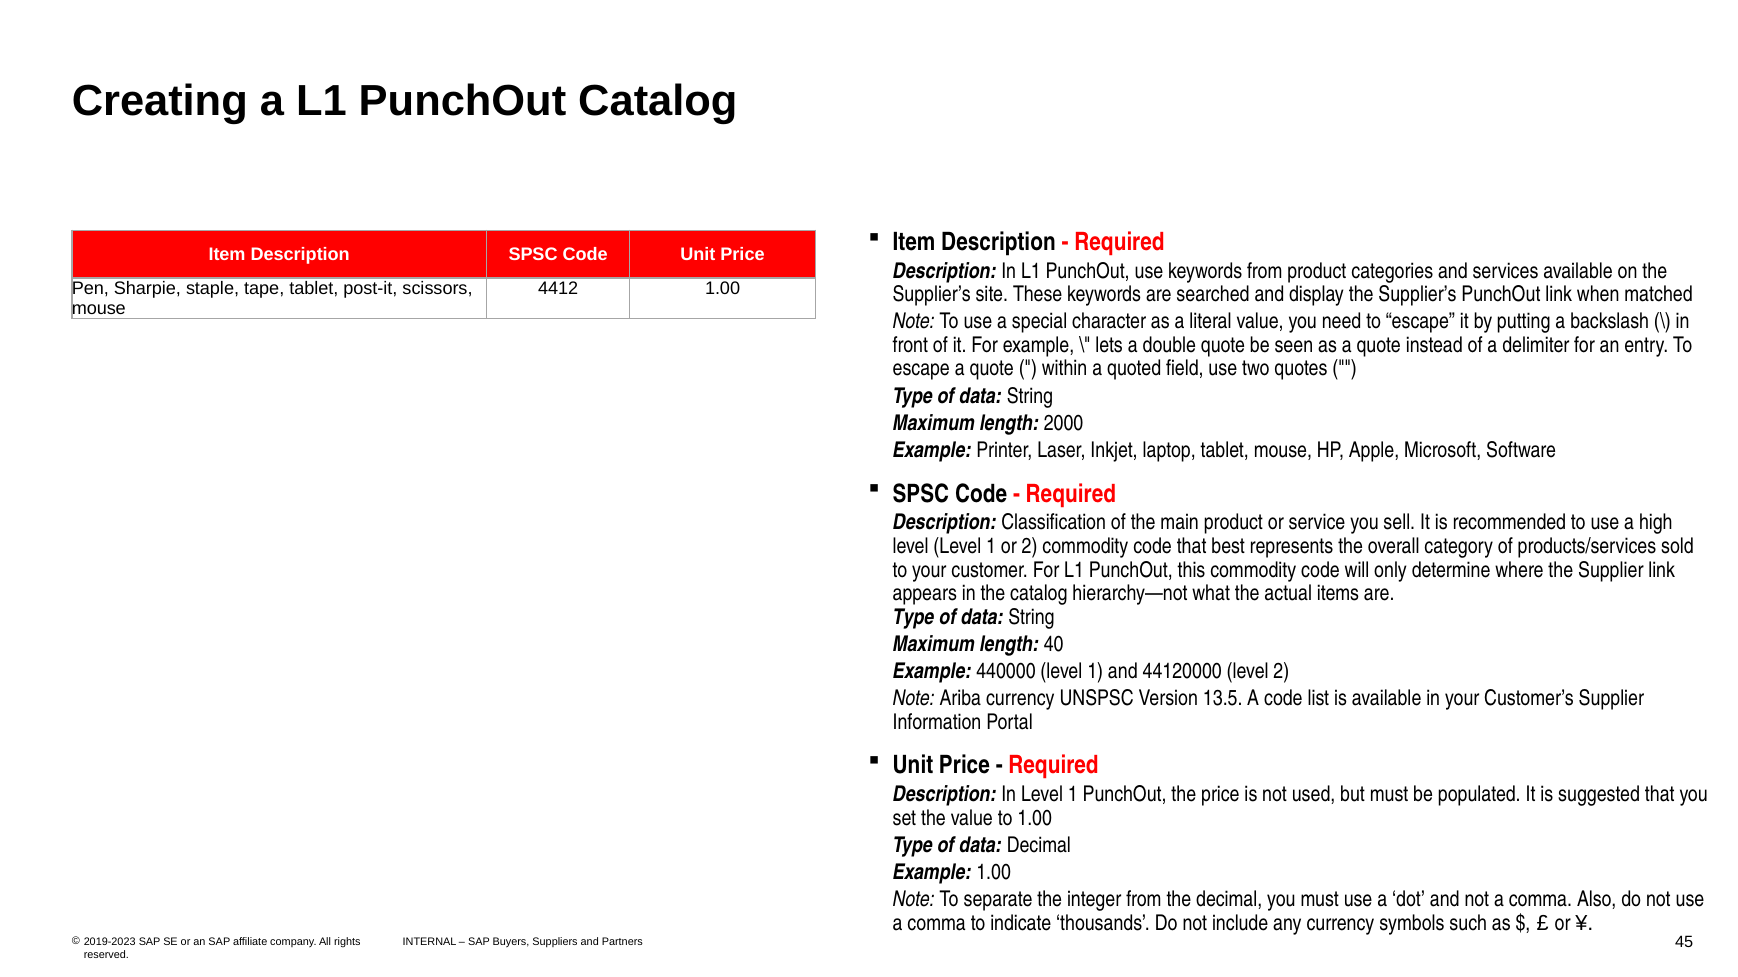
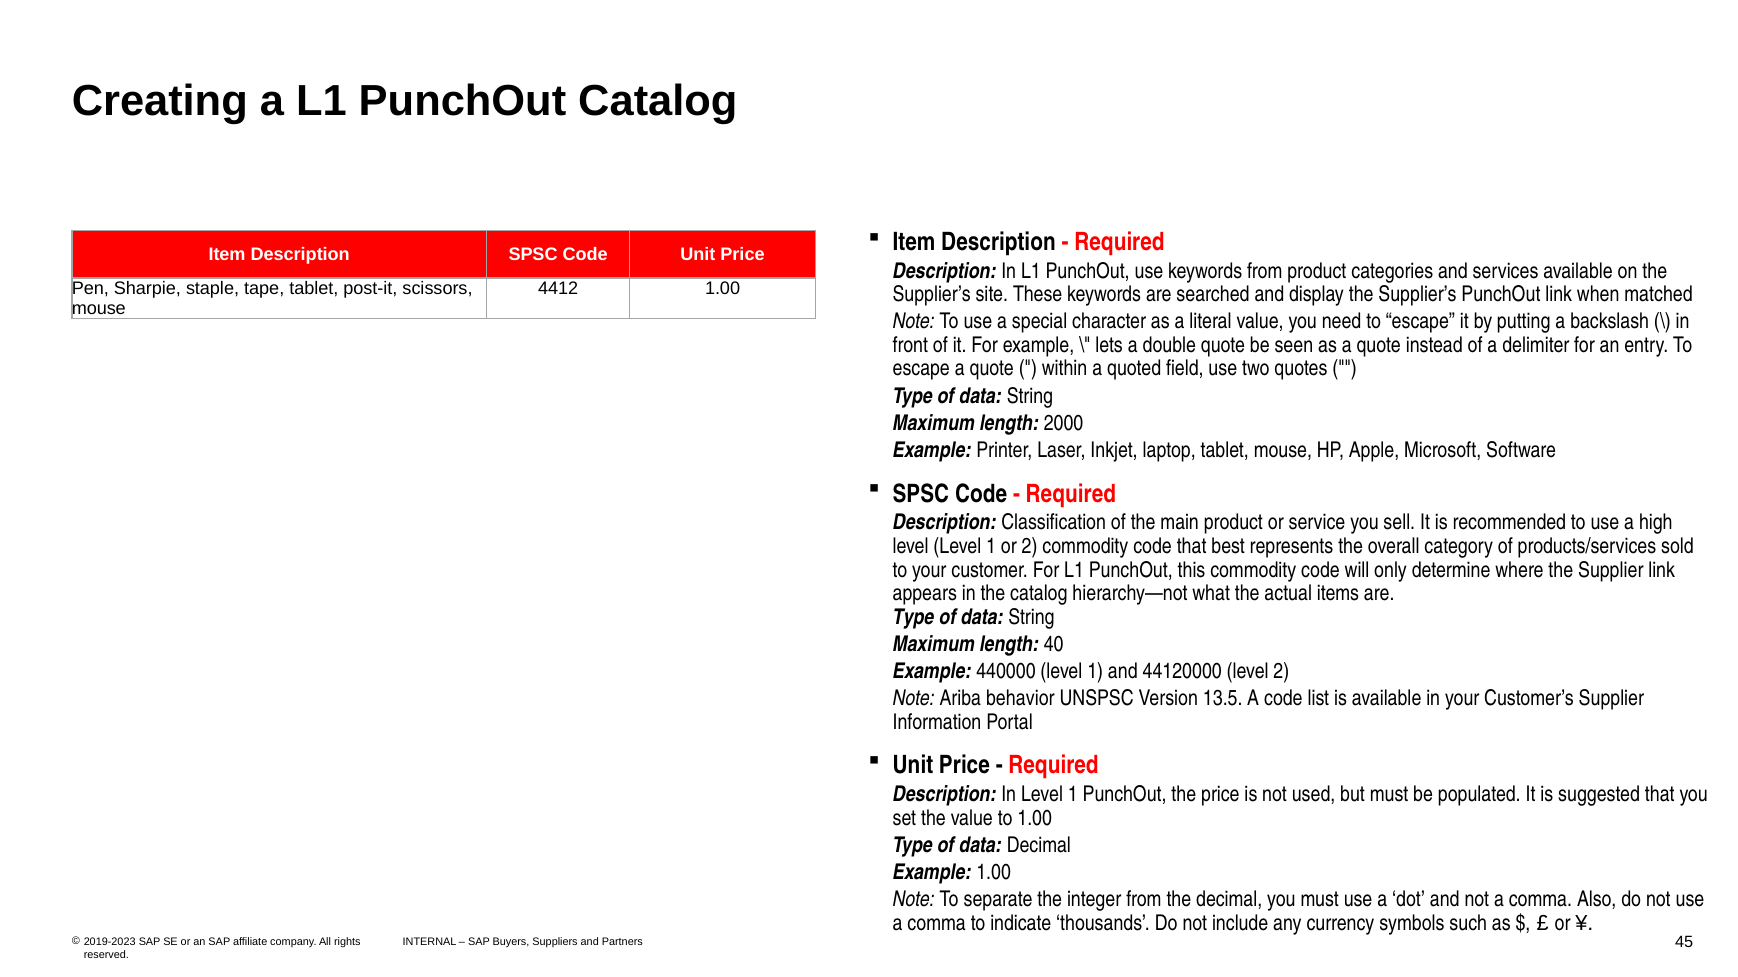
Ariba currency: currency -> behavior (1020, 699)
